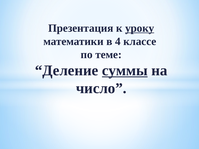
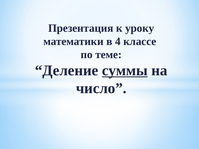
уроку underline: present -> none (140, 28)
